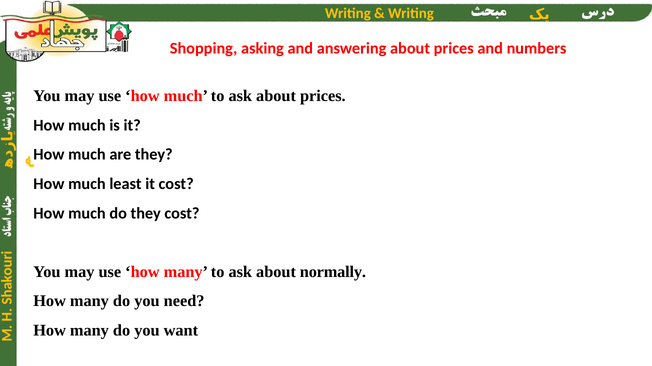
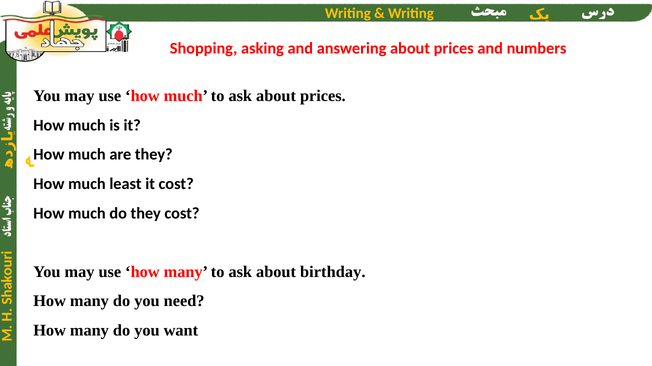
normally: normally -> birthday (333, 272)
